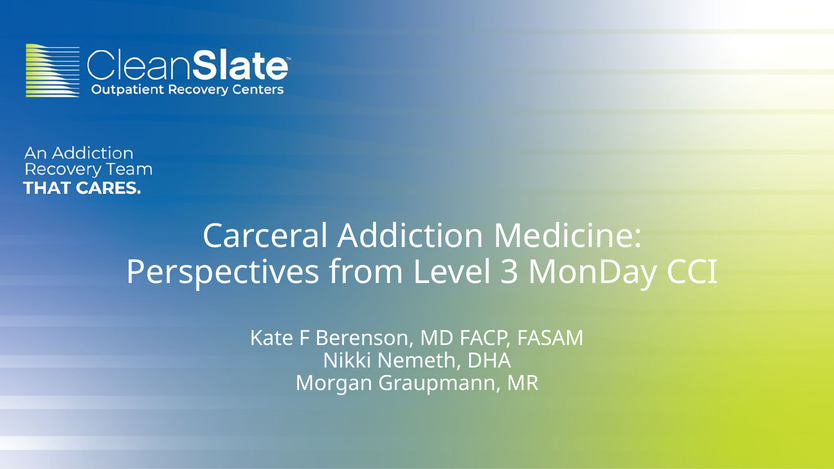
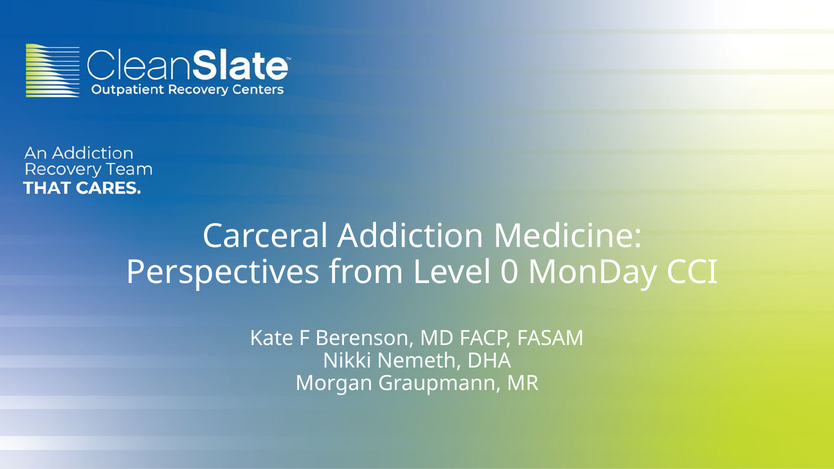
3: 3 -> 0 (510, 272)
